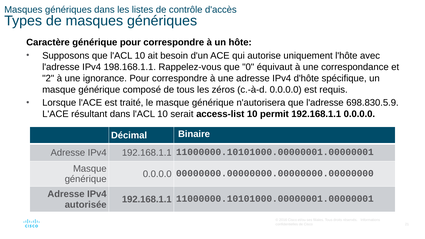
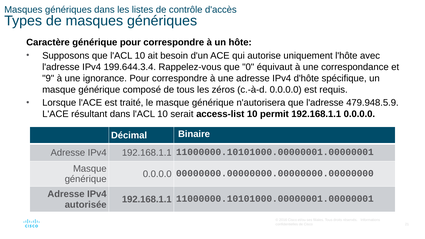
198.168.1.1: 198.168.1.1 -> 199.644.3.4 (130, 67)
2: 2 -> 9 (48, 78)
698.830.5.9: 698.830.5.9 -> 479.948.5.9 (372, 103)
